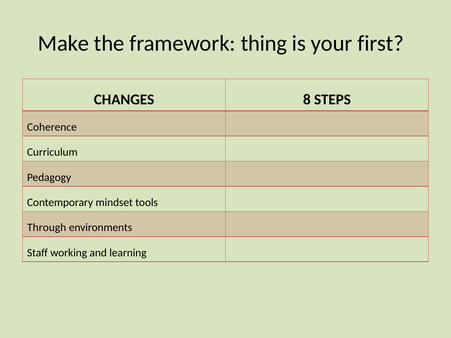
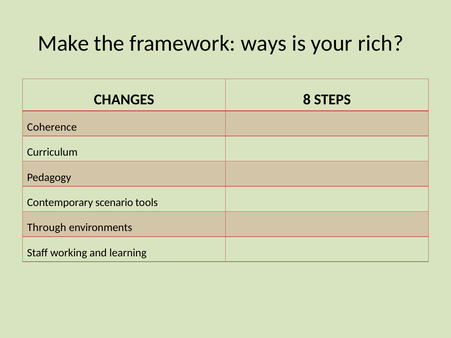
thing: thing -> ways (264, 43)
first: first -> rich (381, 43)
mindset: mindset -> scenario (114, 203)
